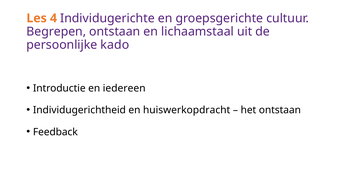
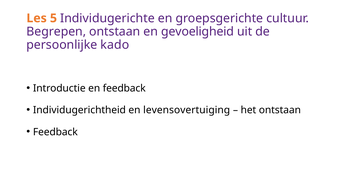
4: 4 -> 5 (53, 18)
lichaamstaal: lichaamstaal -> gevoeligheid (198, 31)
en iedereen: iedereen -> feedback (124, 88)
huiswerkopdracht: huiswerkopdracht -> levensovertuiging (187, 110)
